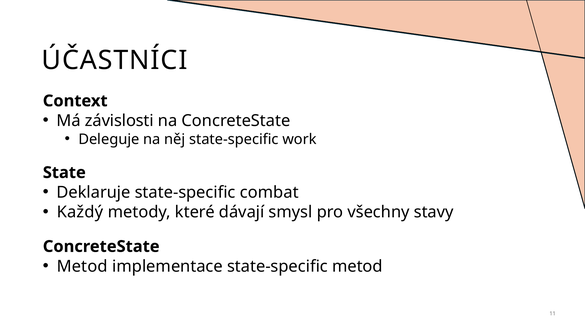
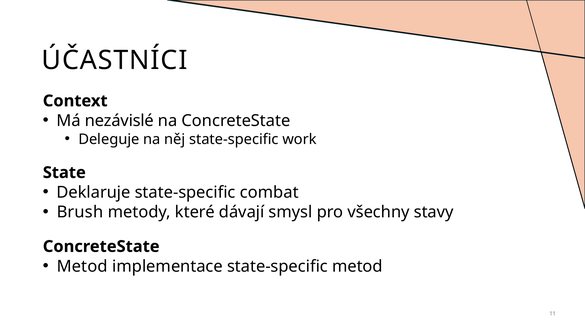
závislosti: závislosti -> nezávislé (119, 121)
Každý: Každý -> Brush (80, 212)
